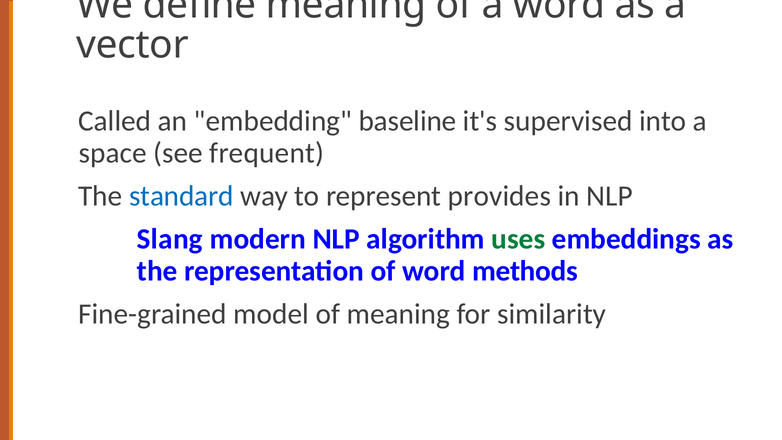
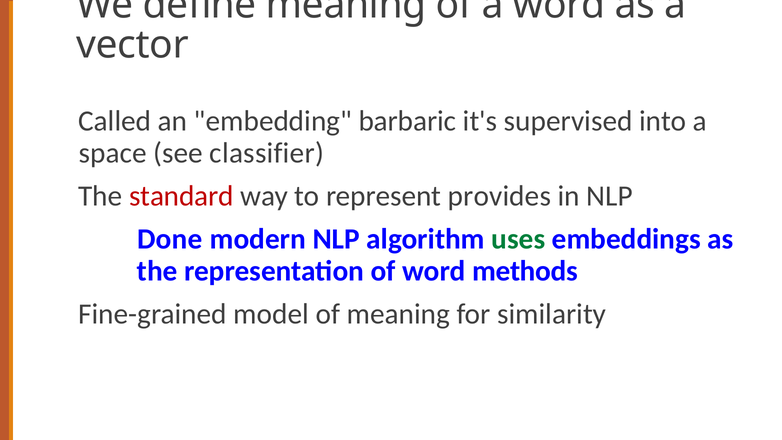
baseline: baseline -> barbaric (407, 121)
frequent: frequent -> classifier (267, 153)
standard colour: blue -> red (181, 196)
Slang: Slang -> Done (170, 239)
